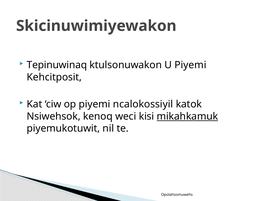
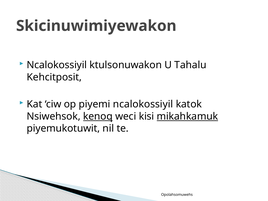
Tepinuwinaq: Tepinuwinaq -> Ncalokossiyil (57, 65)
U Piyemi: Piyemi -> Tahalu (190, 65)
kenoq underline: none -> present (98, 116)
